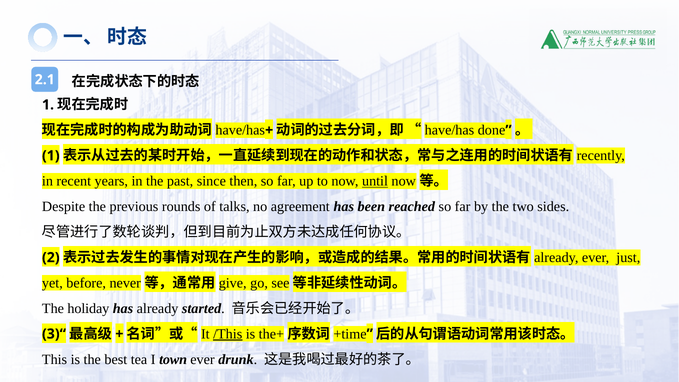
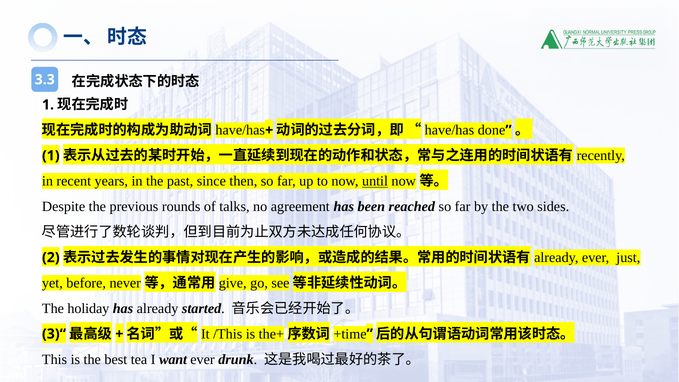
2.1: 2.1 -> 3.3 (45, 80)
/This underline: present -> none (228, 334)
town: town -> want (173, 359)
